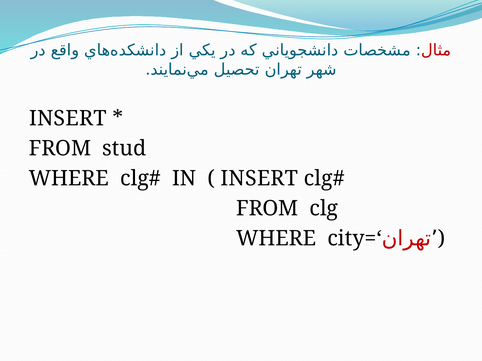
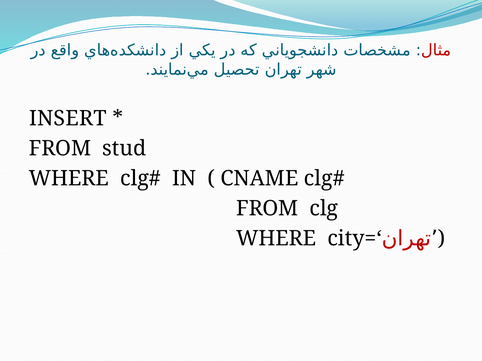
INSERT: INSERT -> CNAME (259, 179)
